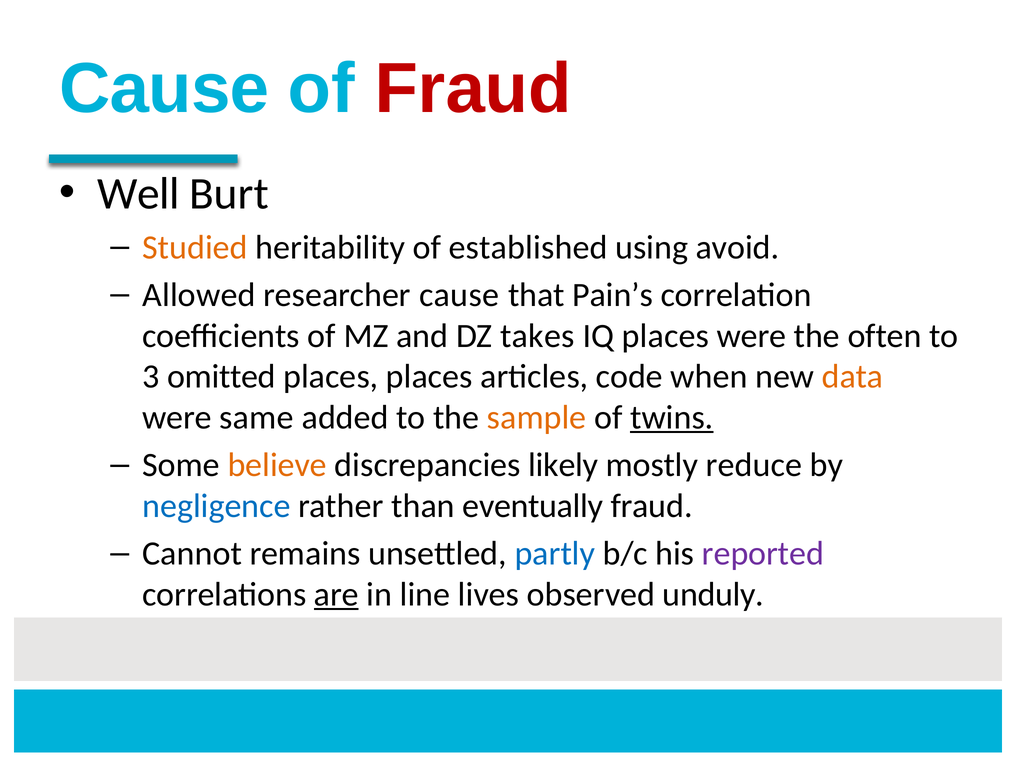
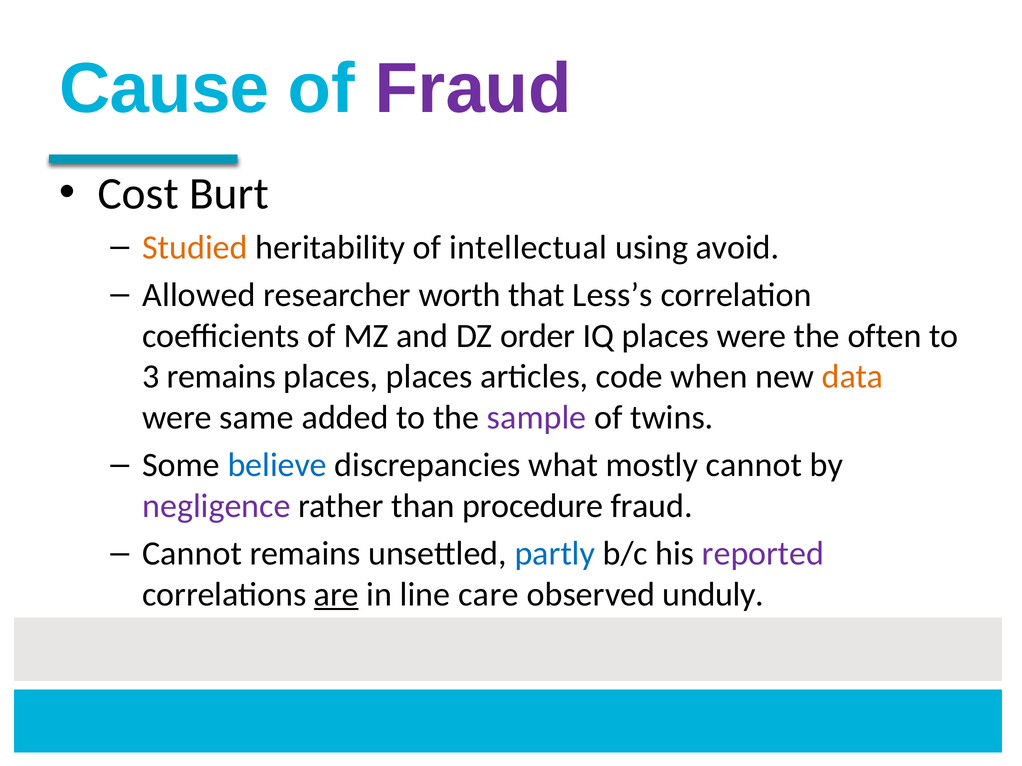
Fraud colour: red -> purple (473, 89)
Well: Well -> Cost (138, 194)
established: established -> intellectual (528, 247)
researcher cause: cause -> worth (460, 295)
Pain’s: Pain’s -> Less’s (613, 295)
takes: takes -> order (538, 336)
3 omitted: omitted -> remains (221, 377)
sample colour: orange -> purple (537, 418)
twins underline: present -> none (672, 418)
believe colour: orange -> blue (277, 465)
likely: likely -> what (563, 465)
mostly reduce: reduce -> cannot (754, 465)
negligence colour: blue -> purple (216, 506)
eventually: eventually -> procedure (533, 506)
lives: lives -> care (488, 595)
